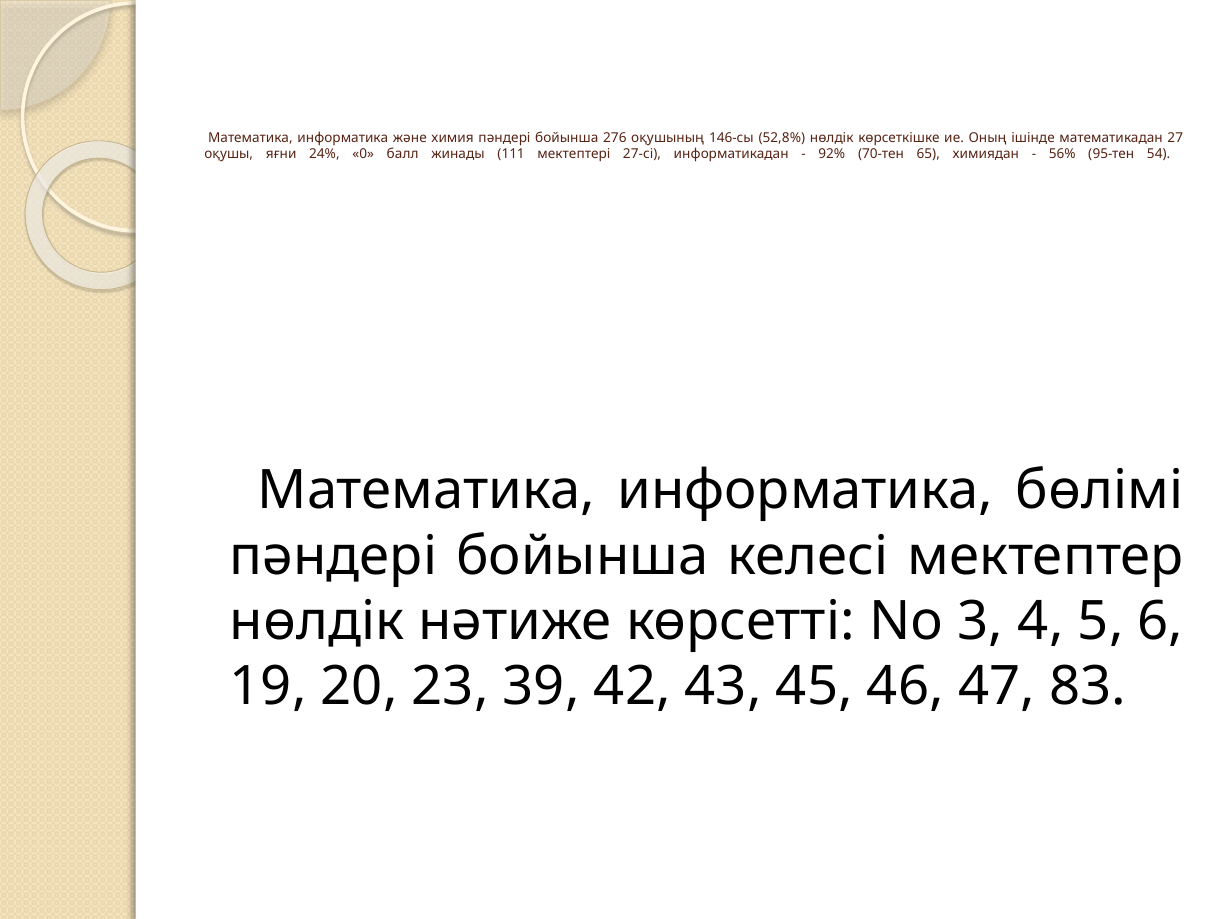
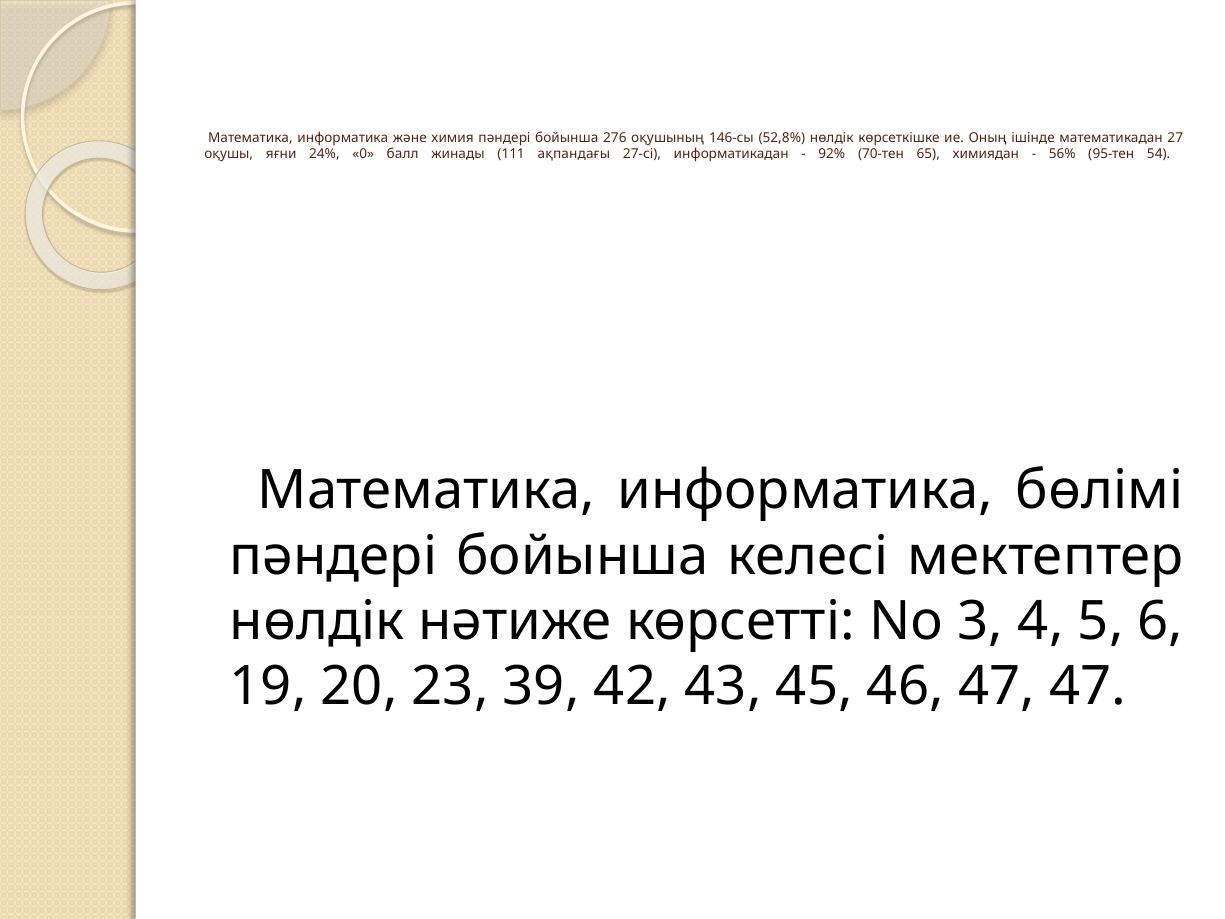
мектептері: мектептері -> ақпандағы (574, 154)
47 83: 83 -> 47 (1087, 687)
